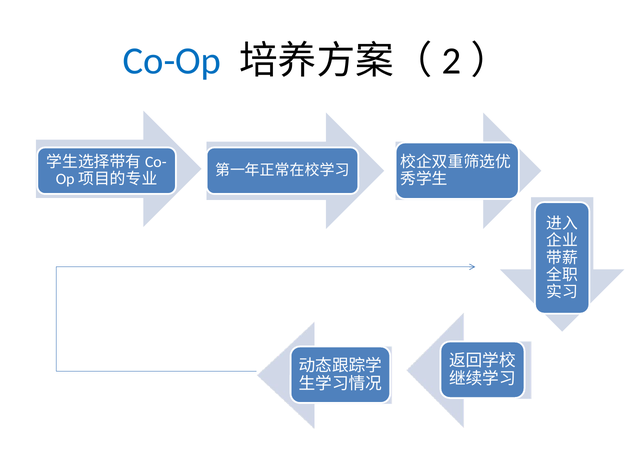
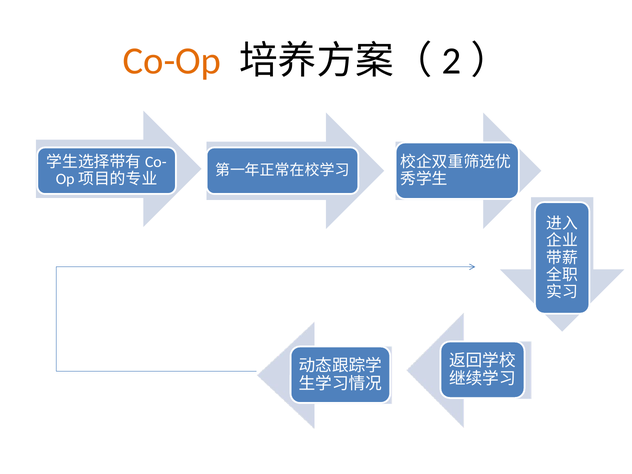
Co-Op colour: blue -> orange (172, 61)
